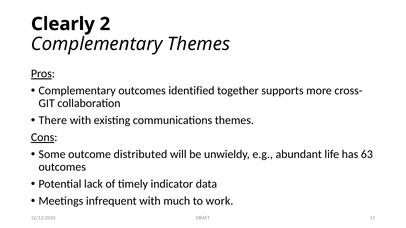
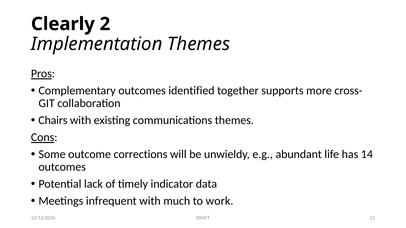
Complementary: Complementary -> Implementation (97, 44)
There: There -> Chairs (53, 121)
distributed: distributed -> corrections (140, 155)
63: 63 -> 14 (367, 155)
